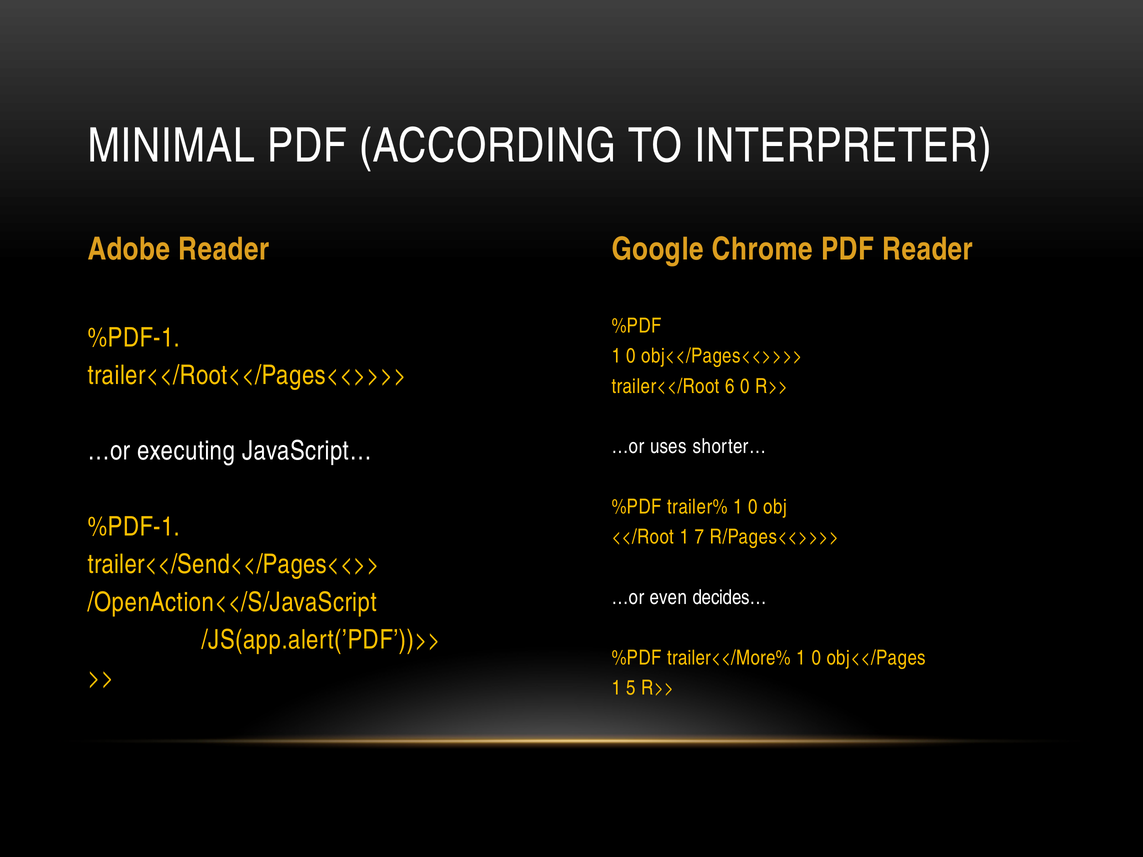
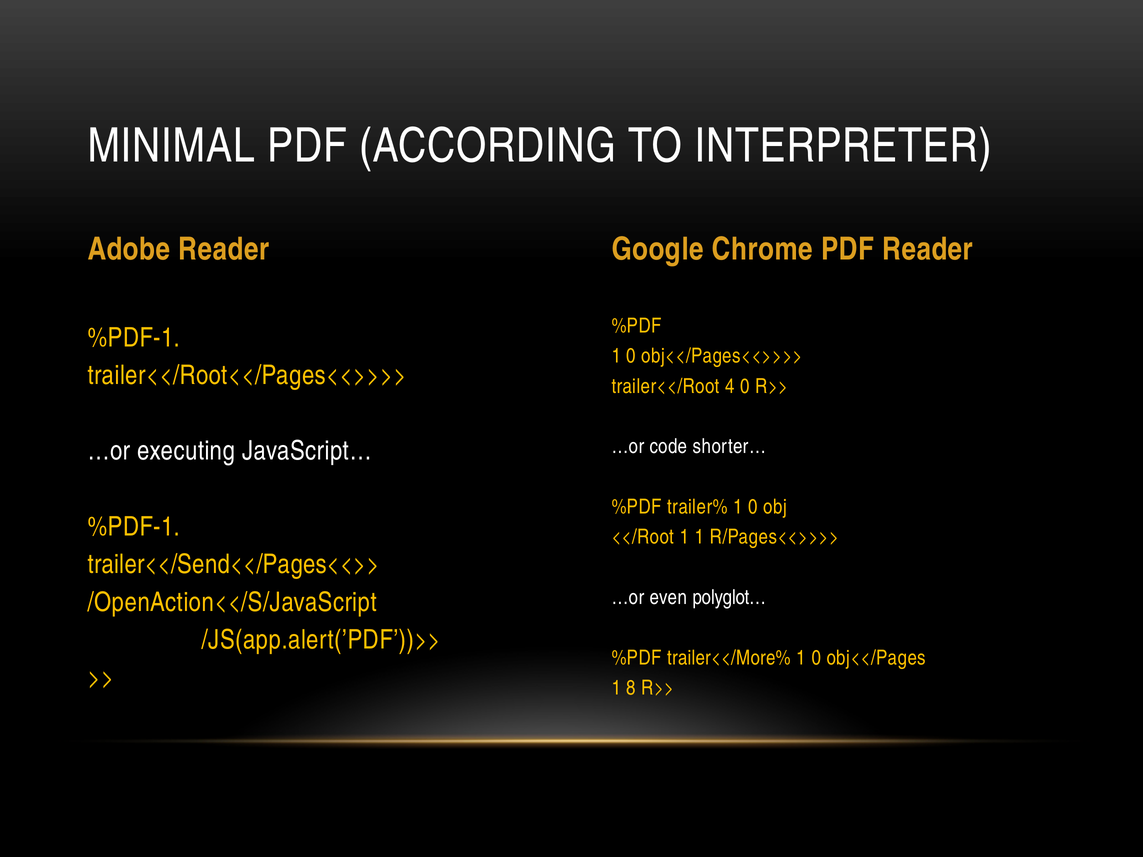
6: 6 -> 4 (730, 386)
uses: uses -> code (668, 447)
1 7: 7 -> 1 (699, 537)
decides…: decides… -> polyglot… (730, 598)
5: 5 -> 8 (631, 688)
